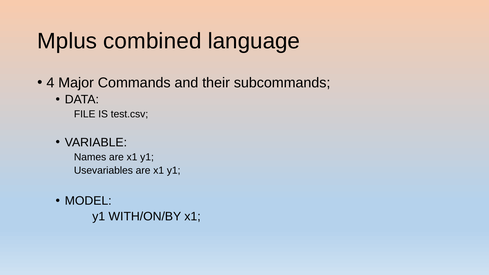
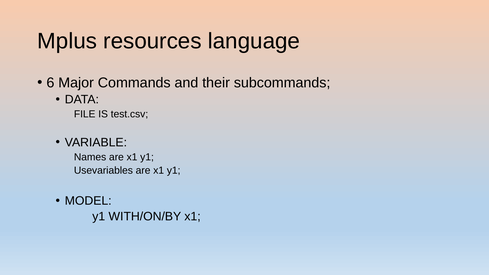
combined: combined -> resources (152, 41)
4: 4 -> 6 (50, 83)
